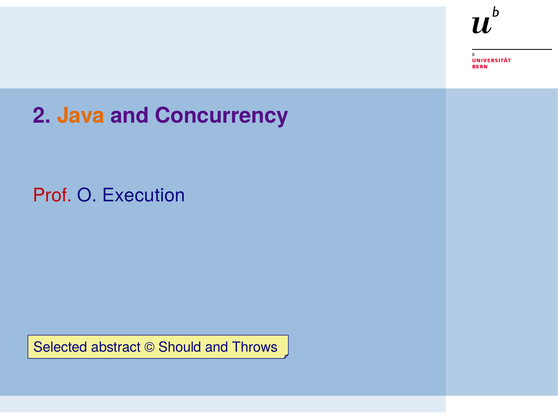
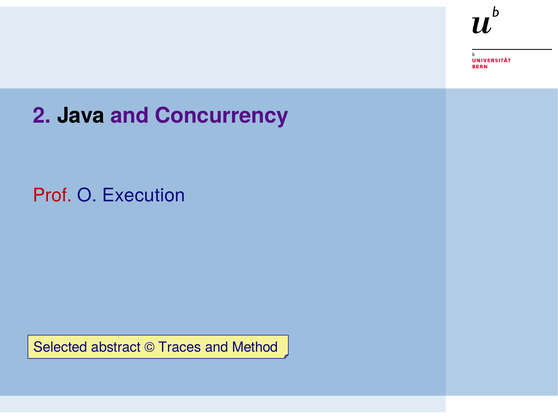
Java colour: orange -> black (81, 115)
Should: Should -> Traces (180, 347)
Throws: Throws -> Method (255, 347)
